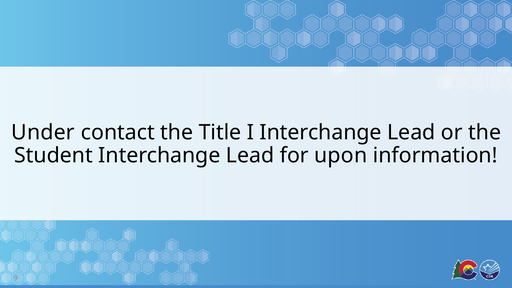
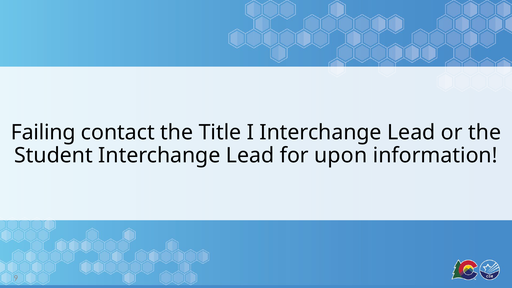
Under: Under -> Failing (43, 132)
